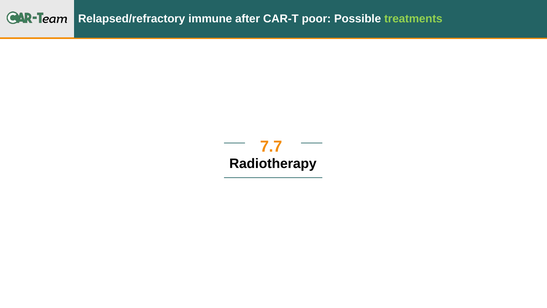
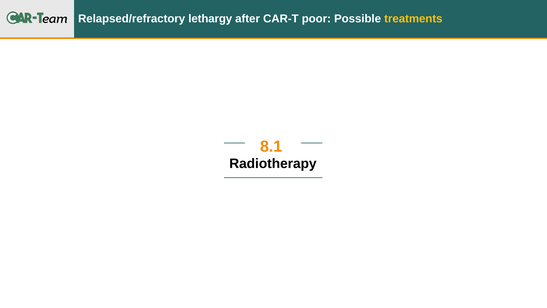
immune: immune -> lethargy (210, 19)
treatments colour: light green -> yellow (413, 19)
7.7: 7.7 -> 8.1 (271, 147)
